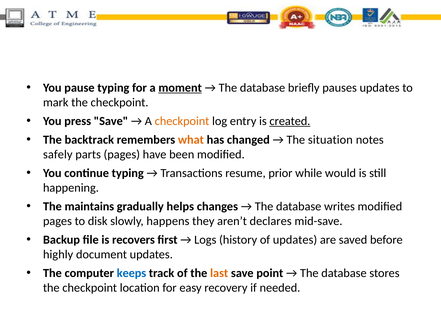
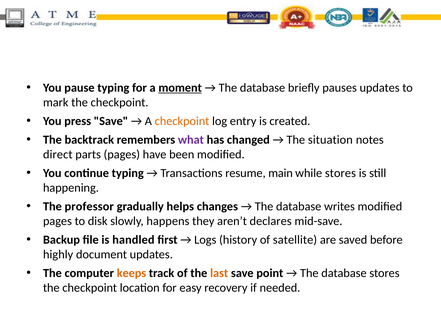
created underline: present -> none (290, 121)
what colour: orange -> purple (191, 140)
safely: safely -> direct (58, 154)
prior: prior -> main (281, 173)
while would: would -> stores (340, 173)
maintains: maintains -> professor (89, 206)
recovers: recovers -> handled (133, 240)
of updates: updates -> satellite (295, 240)
keeps colour: blue -> orange (131, 273)
